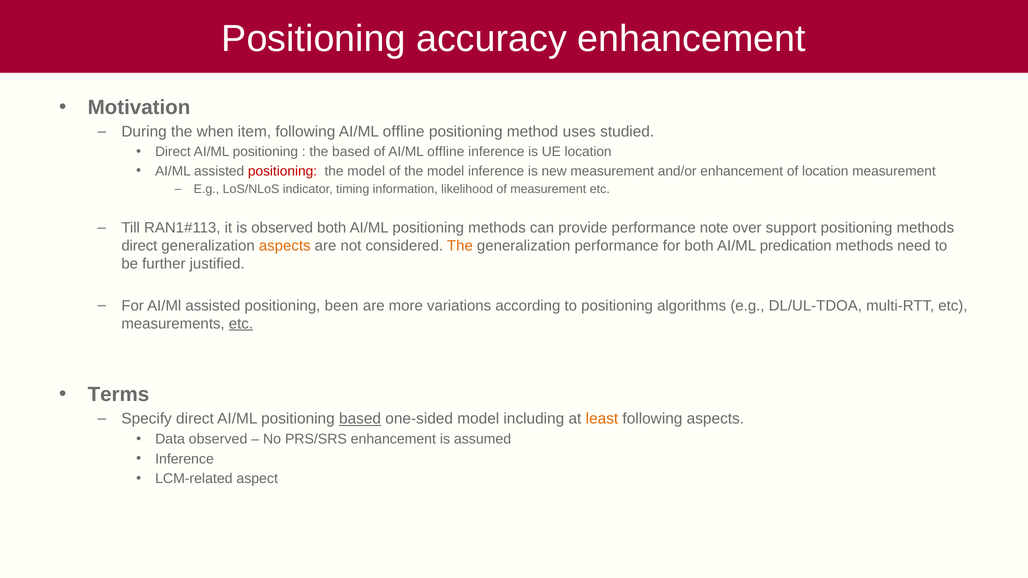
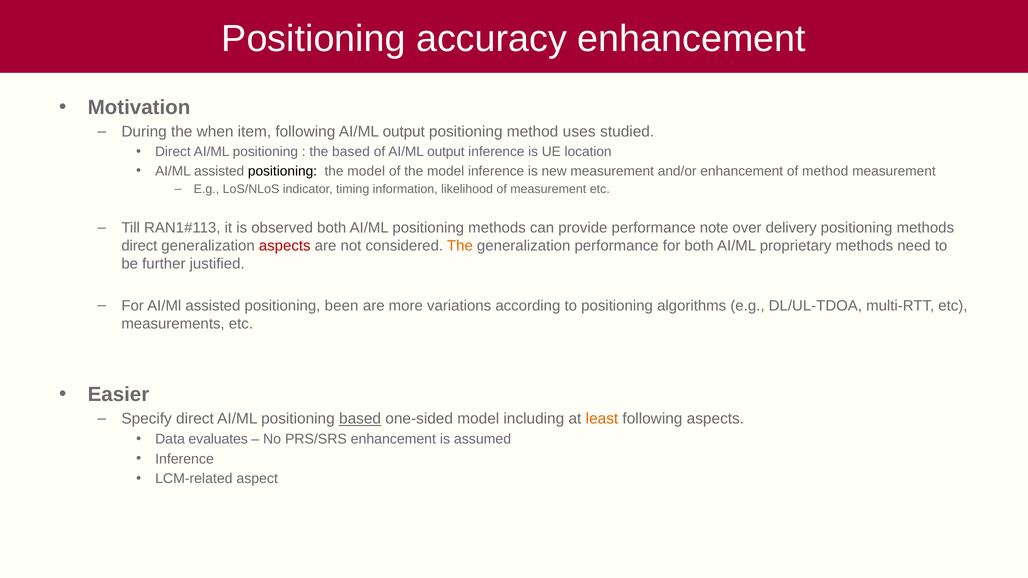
following AI/ML offline: offline -> output (404, 132)
of AI/ML offline: offline -> output (446, 152)
positioning colour: red -> black (282, 171)
of location: location -> method (825, 171)
support: support -> delivery (791, 228)
aspects colour: orange -> red (285, 246)
predication: predication -> proprietary (796, 246)
etc underline: present -> none (241, 324)
Terms: Terms -> Easier (118, 395)
Data observed: observed -> evaluates (218, 439)
